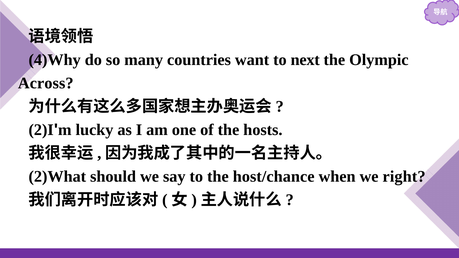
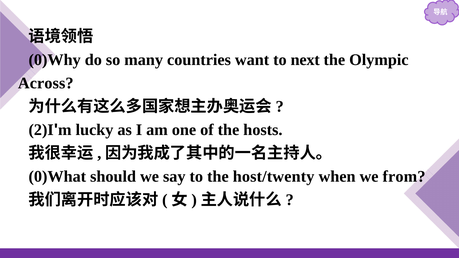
4)Why: 4)Why -> 0)Why (55, 60)
2)What: 2)What -> 0)What (57, 176)
host/chance: host/chance -> host/twenty (274, 176)
right: right -> from (404, 176)
